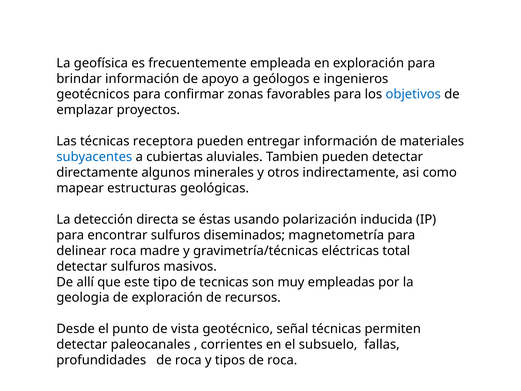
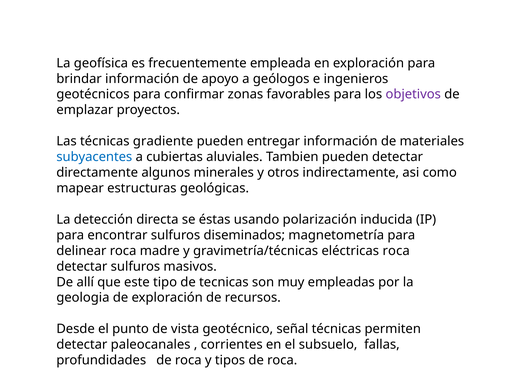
objetivos colour: blue -> purple (413, 94)
receptora: receptora -> gradiente (163, 141)
eléctricas total: total -> roca (396, 251)
